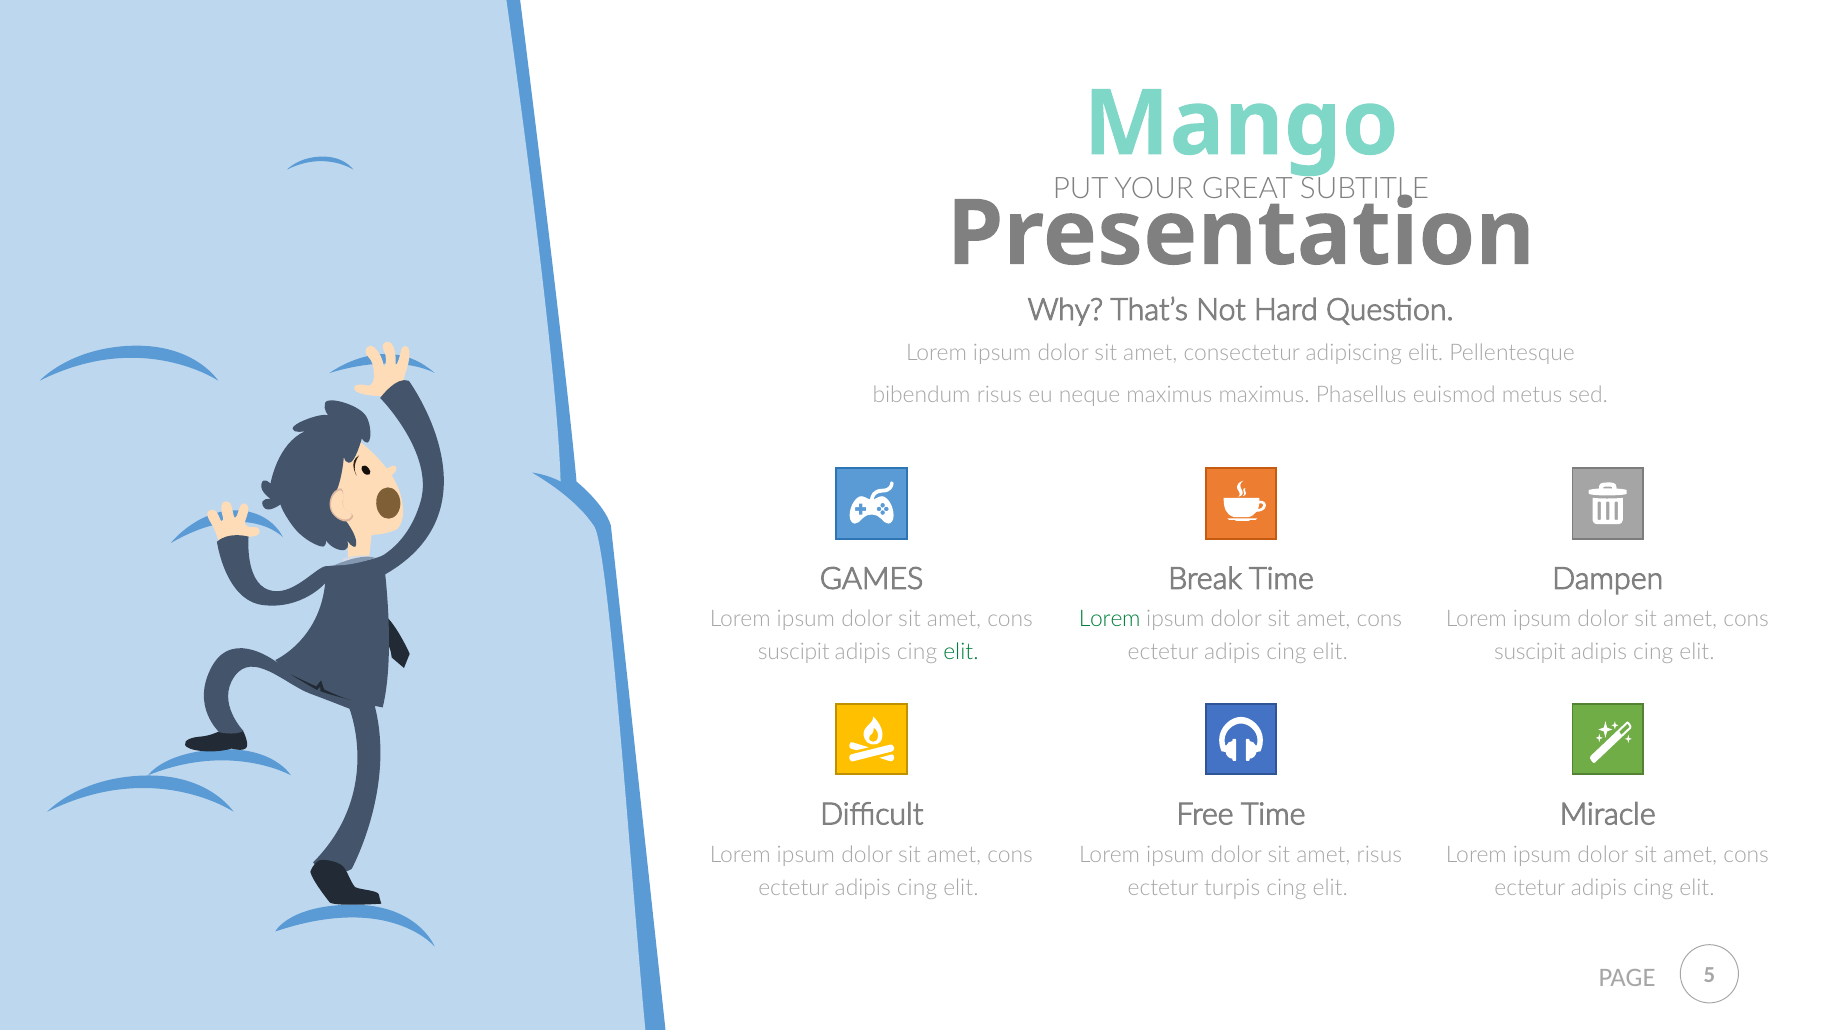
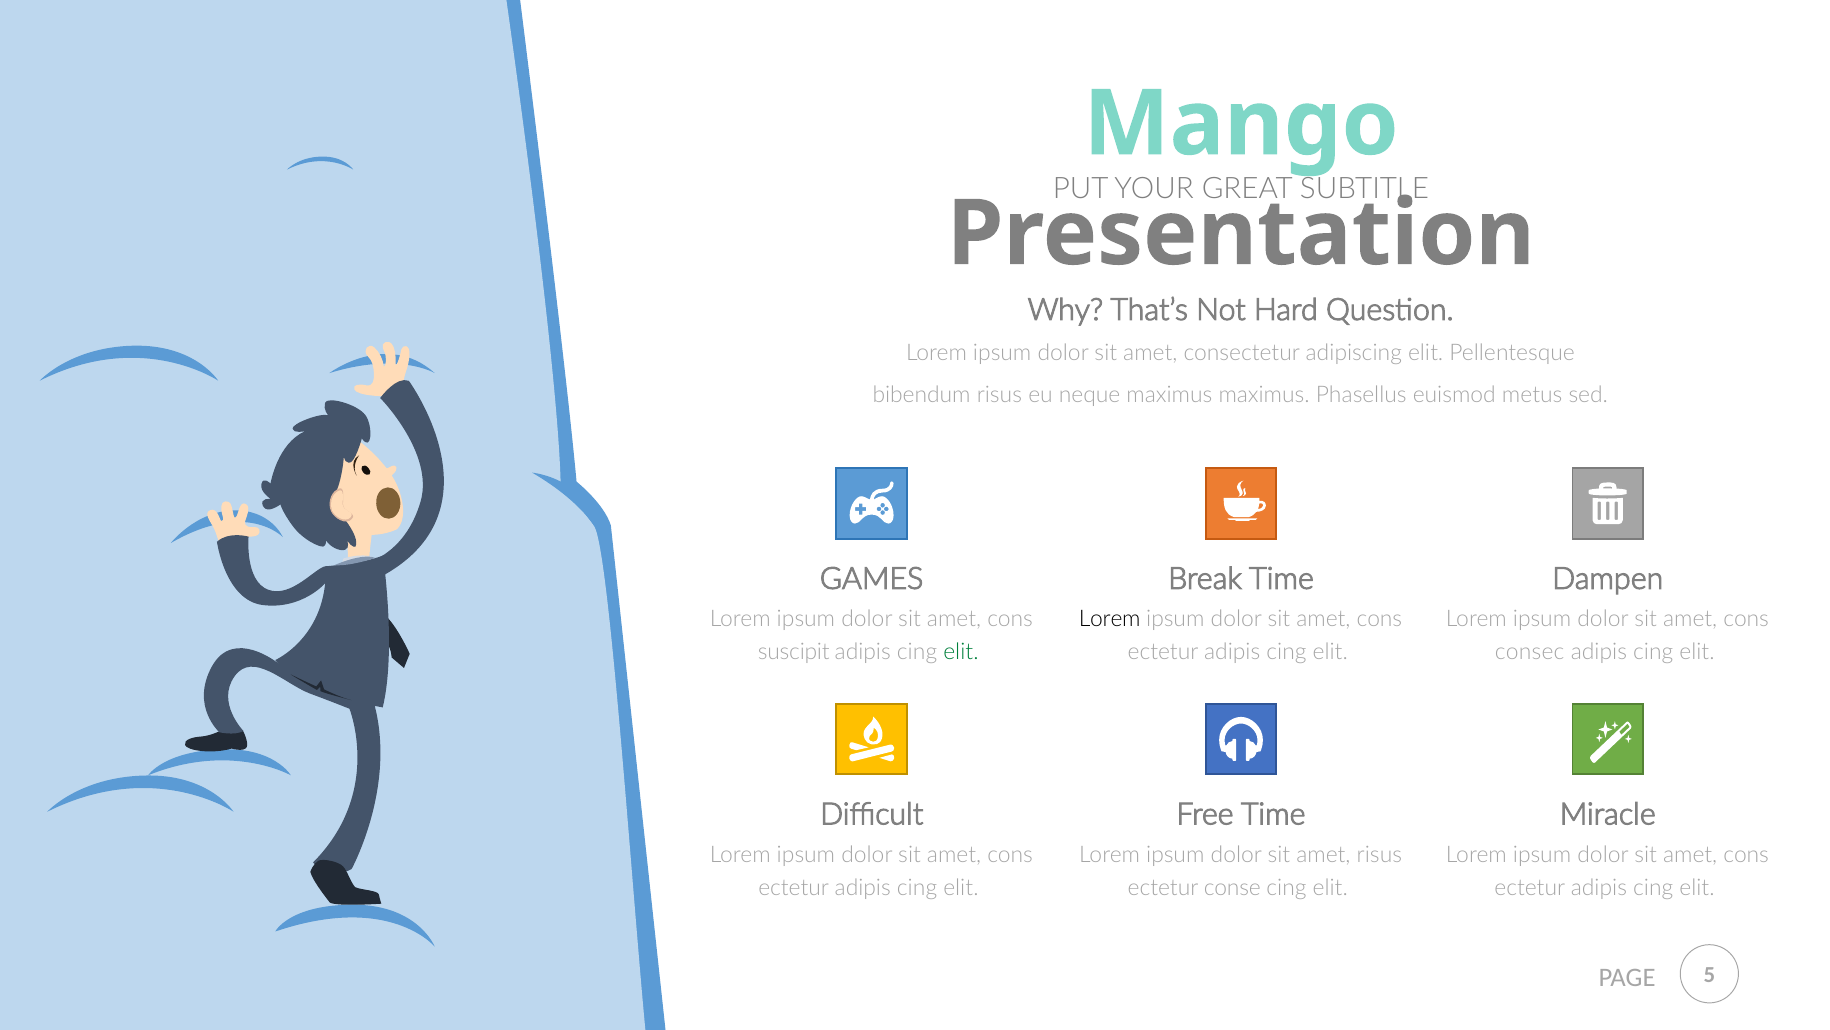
Lorem colour: green -> black (1110, 619)
suscipit: suscipit -> consec (1530, 652)
turpis: turpis -> conse (1232, 887)
